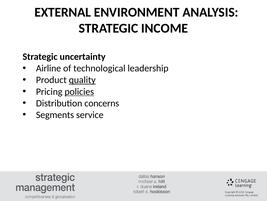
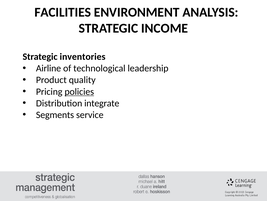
EXTERNAL: EXTERNAL -> FACILITIES (63, 12)
uncertainty: uncertainty -> inventories (83, 57)
quality underline: present -> none (82, 80)
concerns: concerns -> integrate (102, 103)
